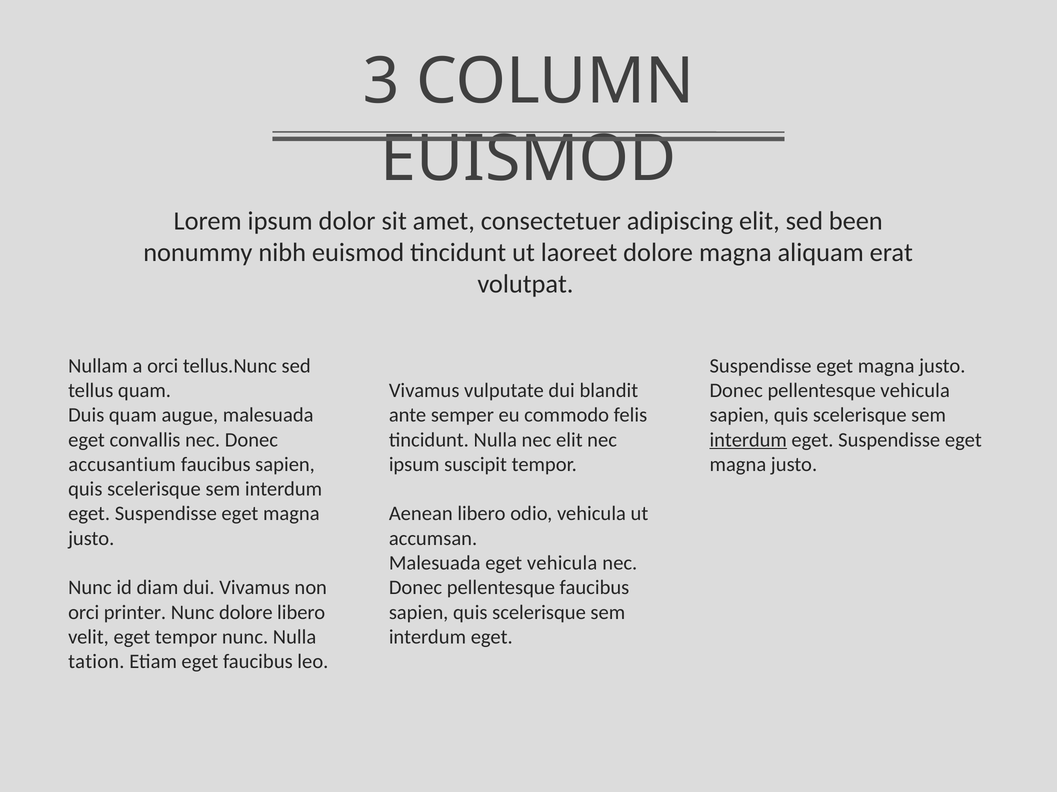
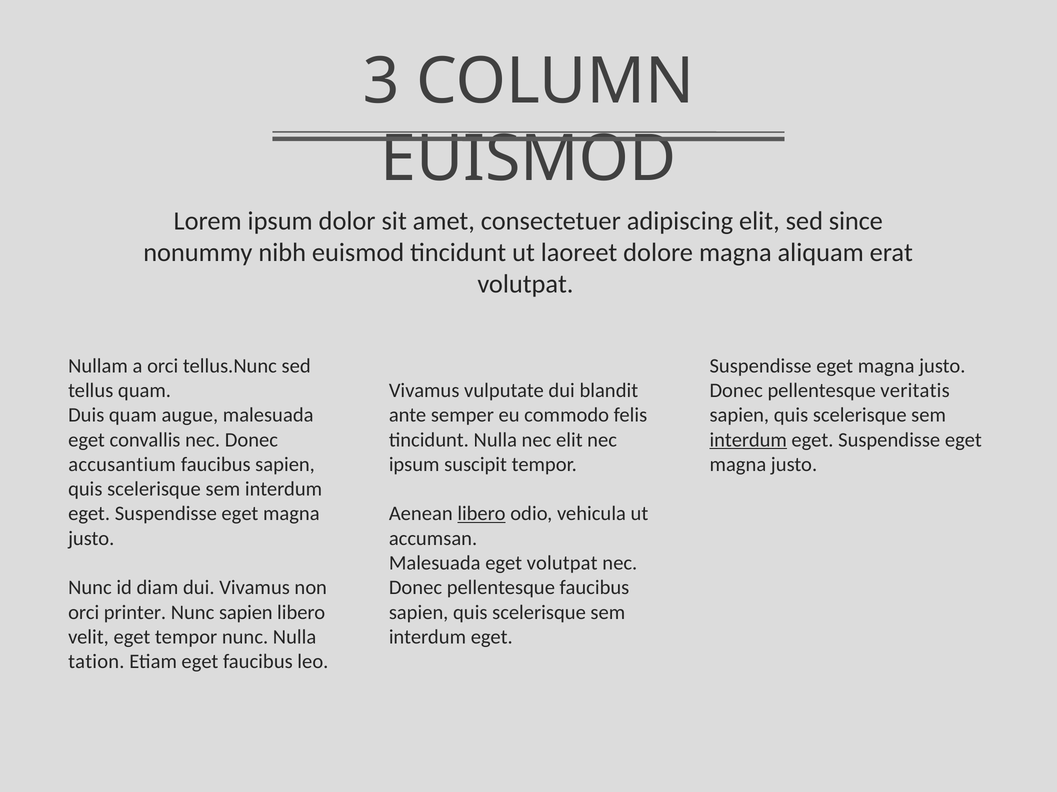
been: been -> since (856, 221)
pellentesque vehicula: vehicula -> veritatis (915, 391)
libero underline: none -> present (481, 514)
eget vehicula: vehicula -> volutpat (562, 564)
Nunc dolore: dolore -> sapien (246, 613)
